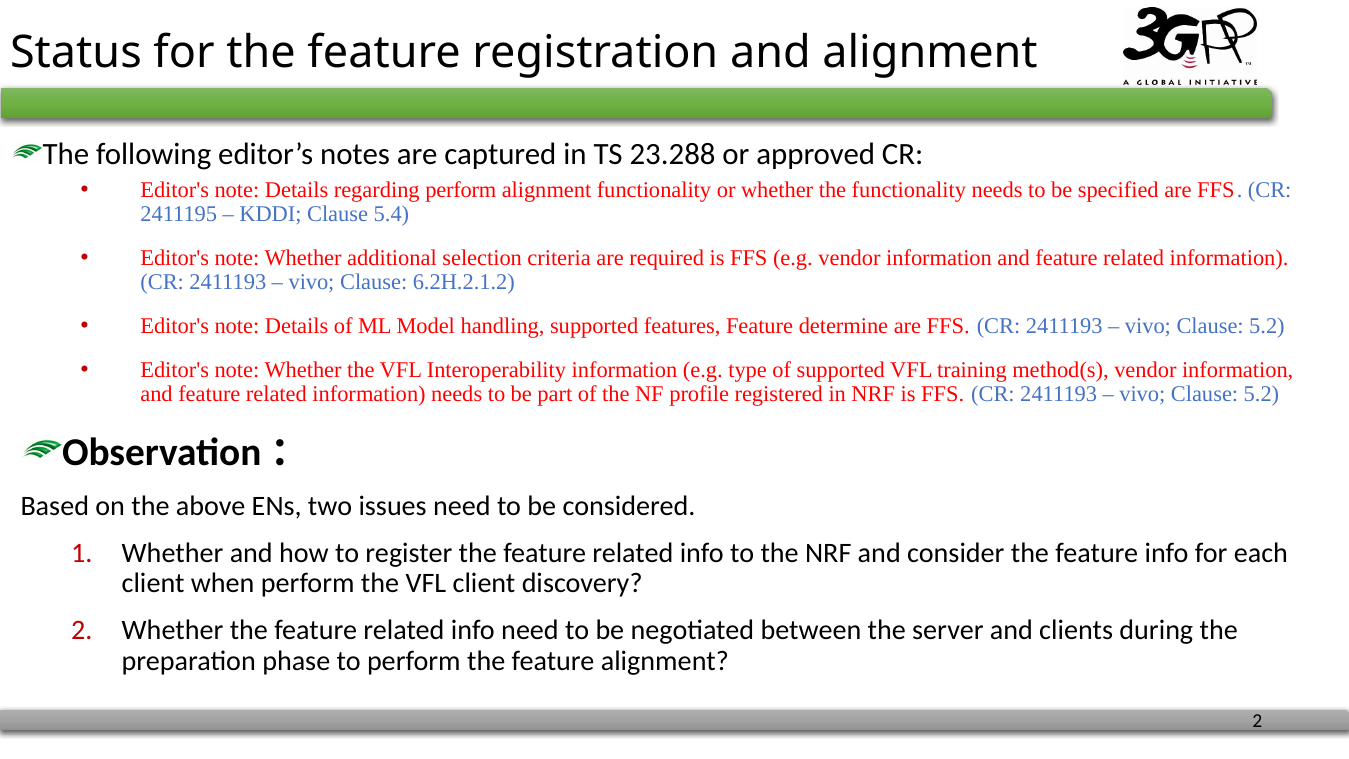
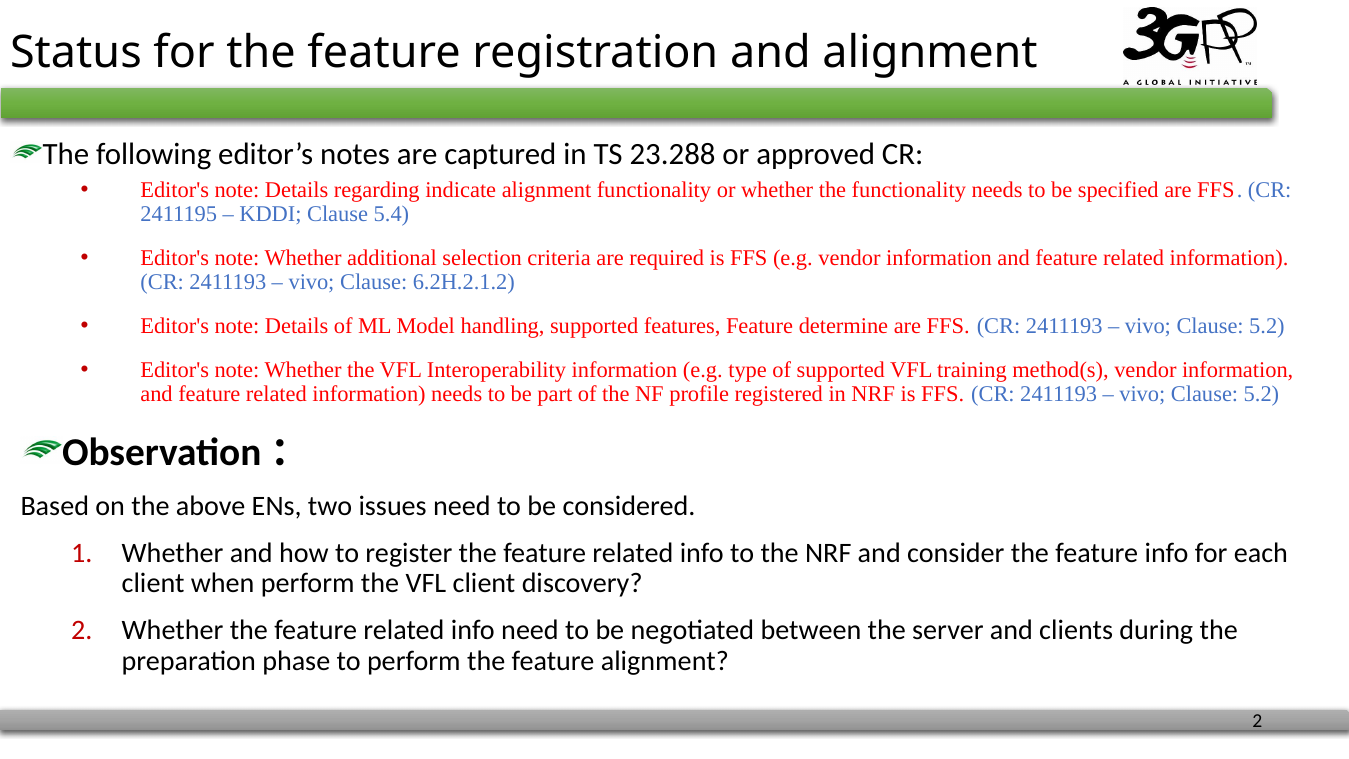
regarding perform: perform -> indicate (461, 190)
